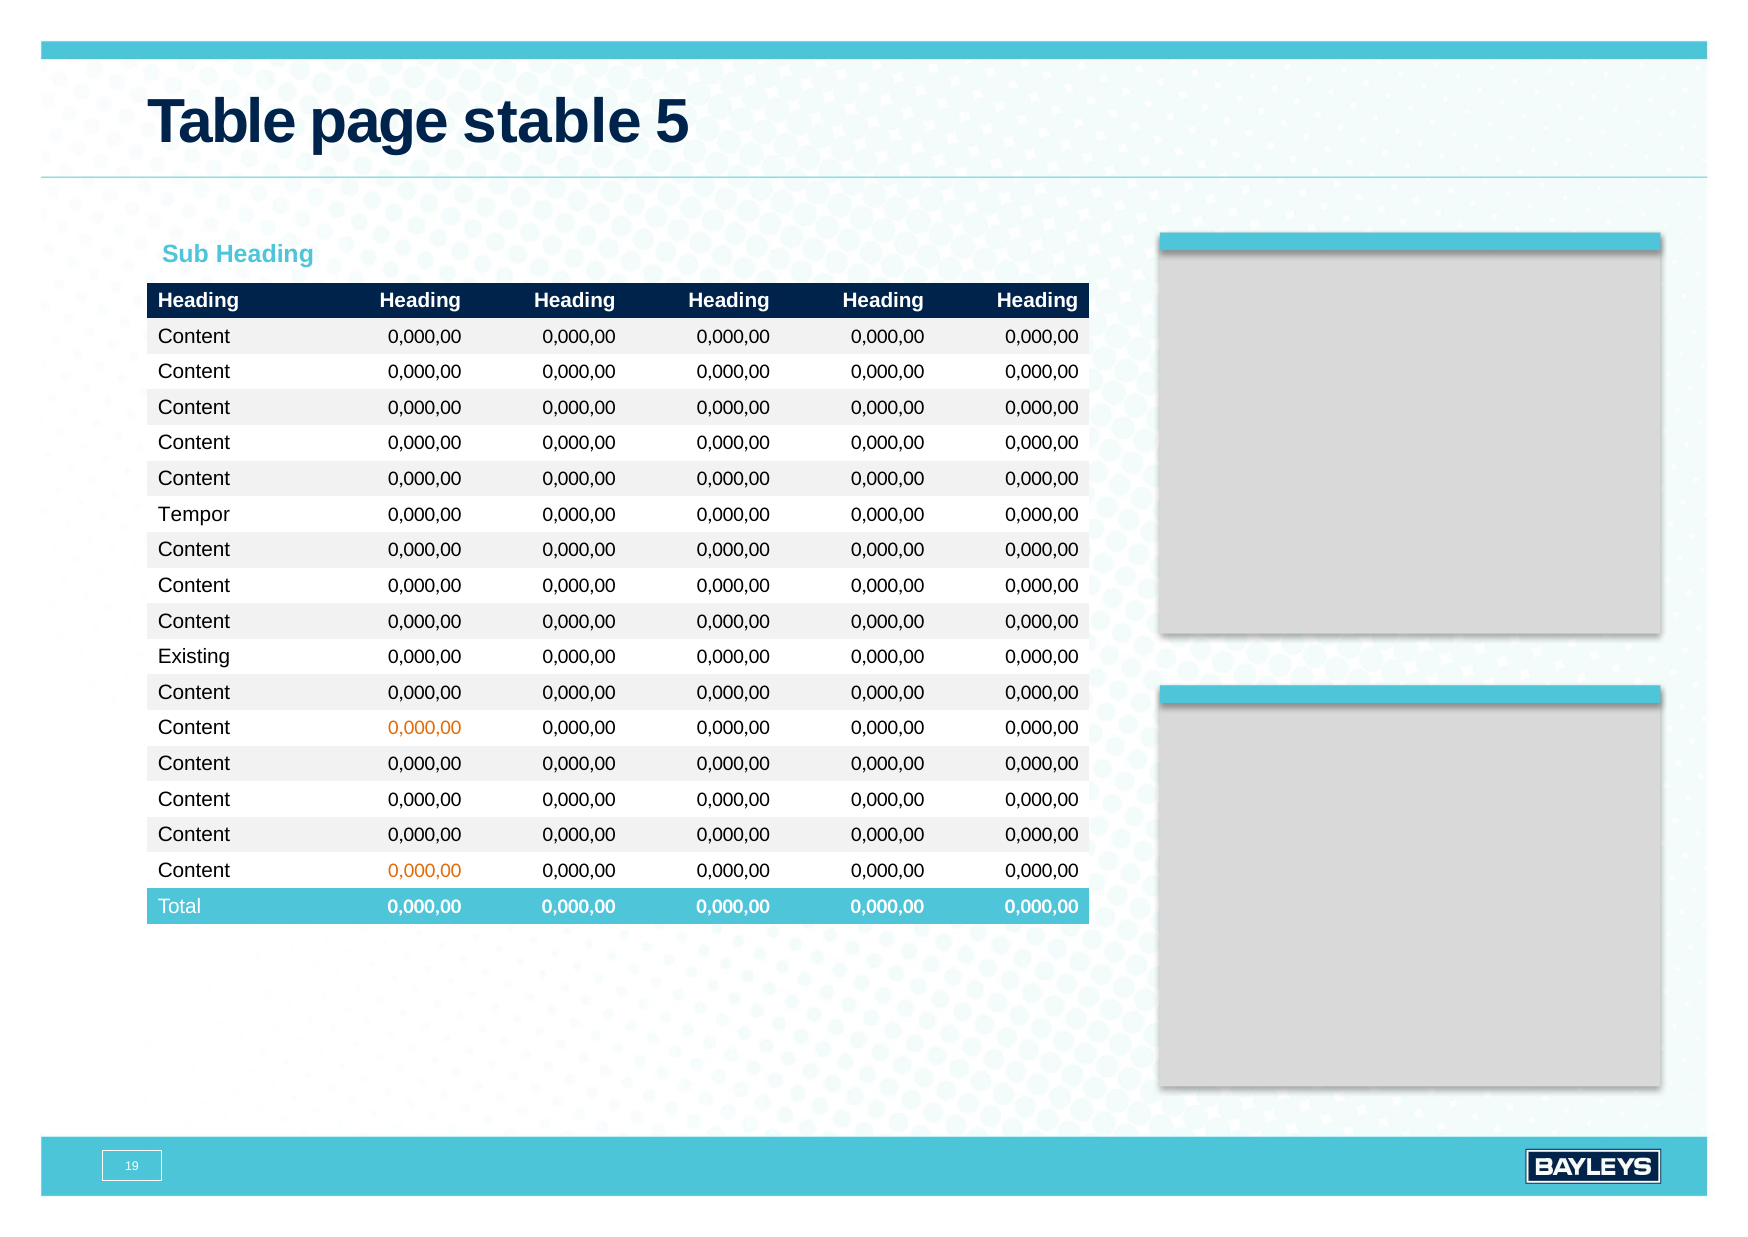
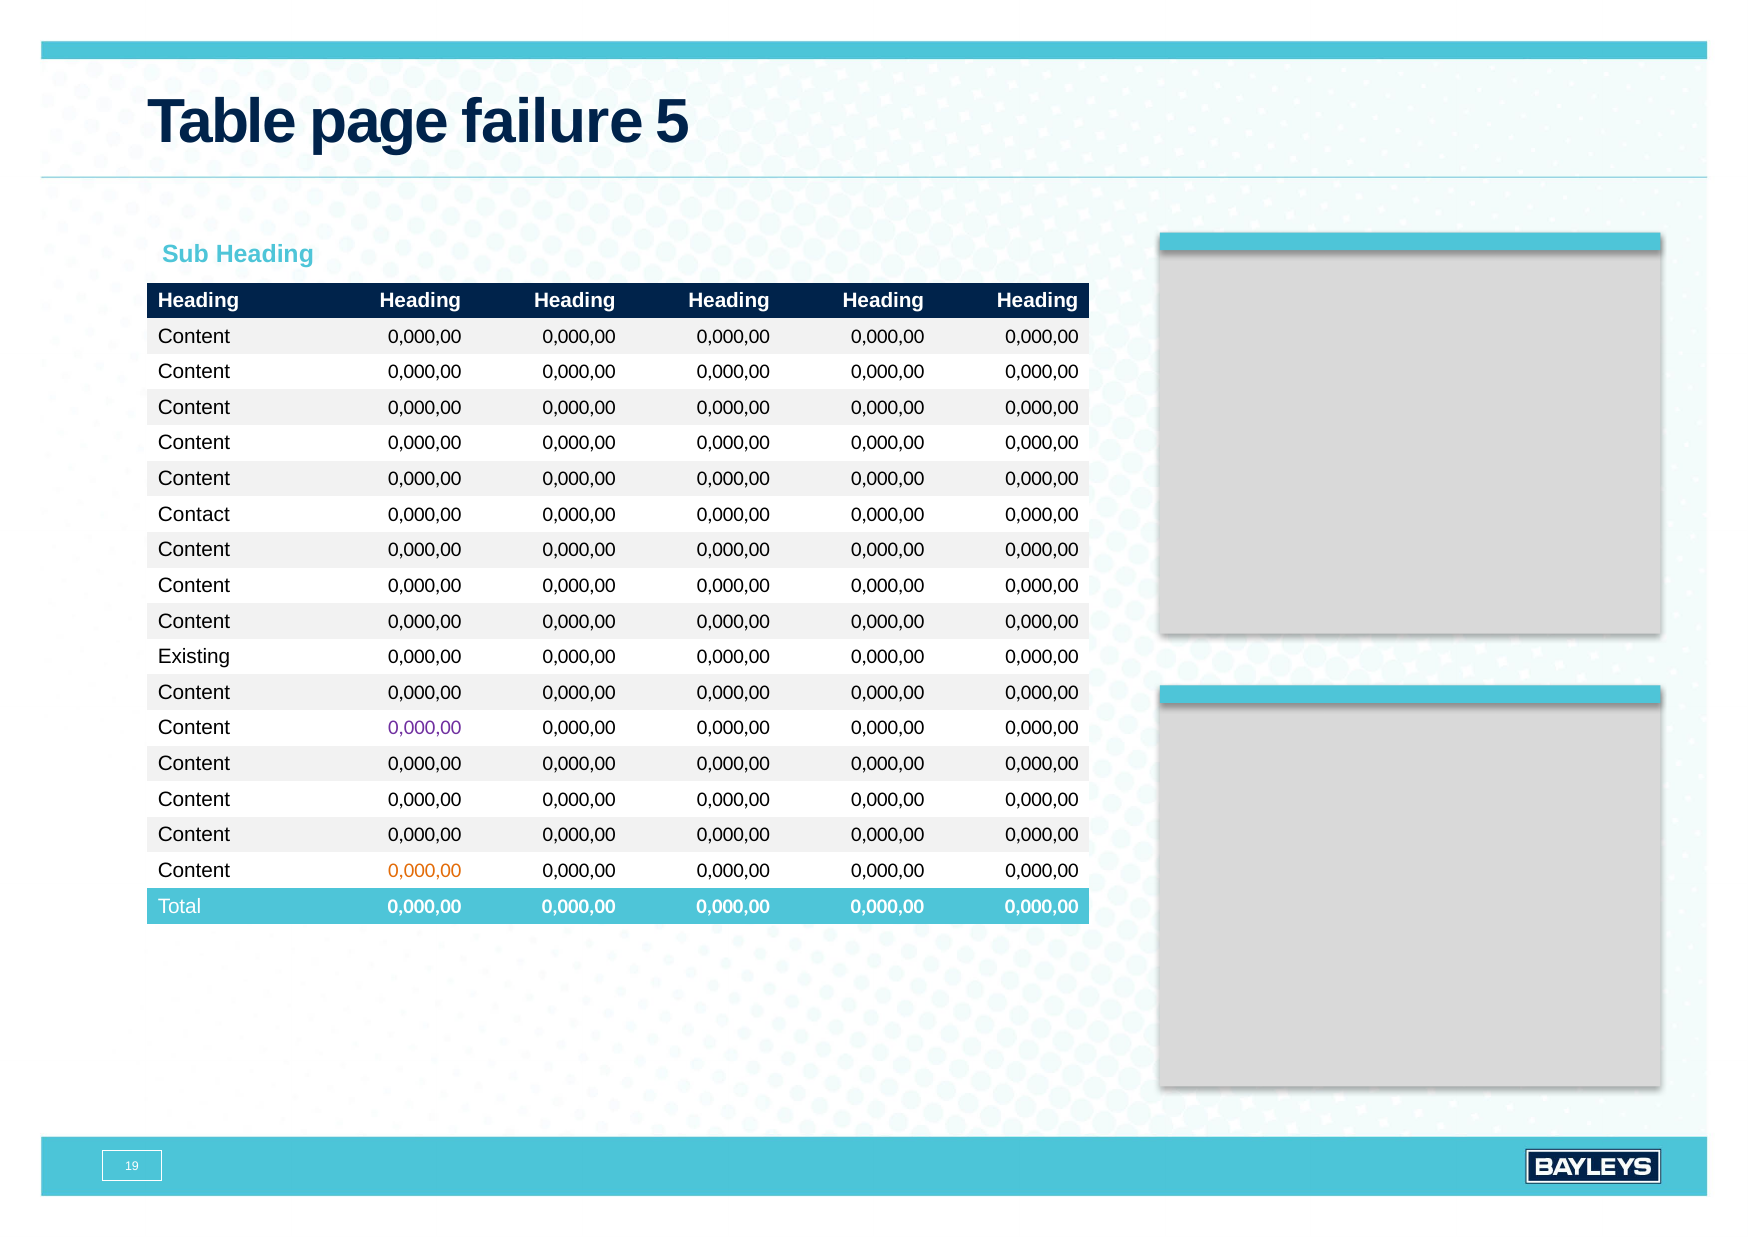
stable: stable -> failure (553, 122)
Tempor: Tempor -> Contact (194, 514)
0,000,00 colour: orange -> purple (425, 728)
